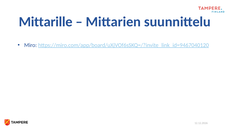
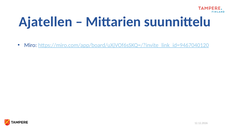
Mittarille: Mittarille -> Ajatellen (45, 22)
